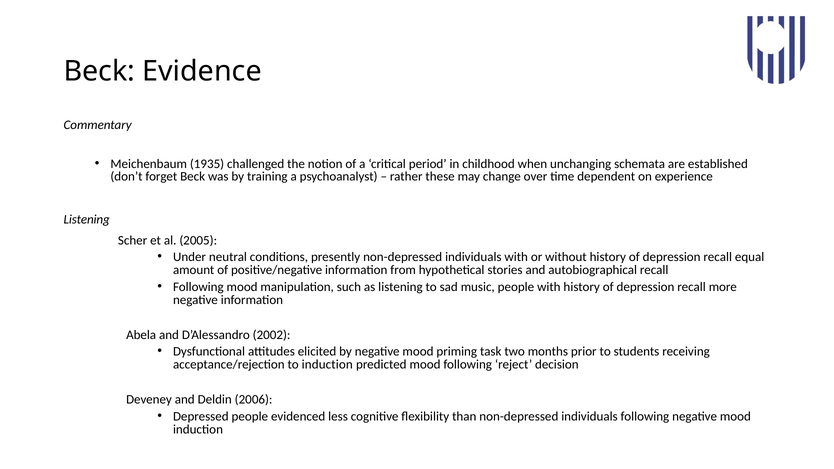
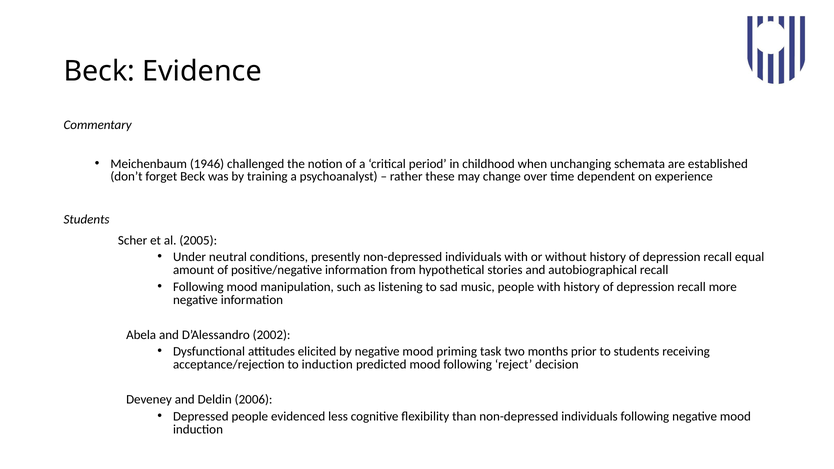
1935: 1935 -> 1946 (207, 164)
Listening: Listening -> Students (87, 220)
